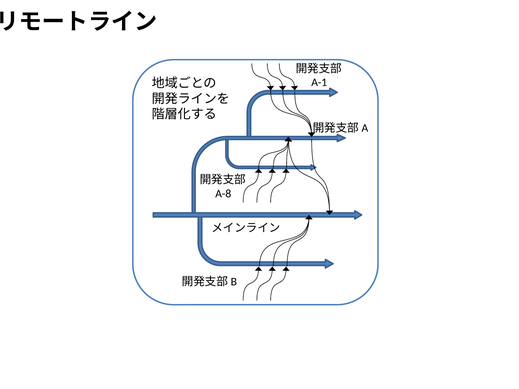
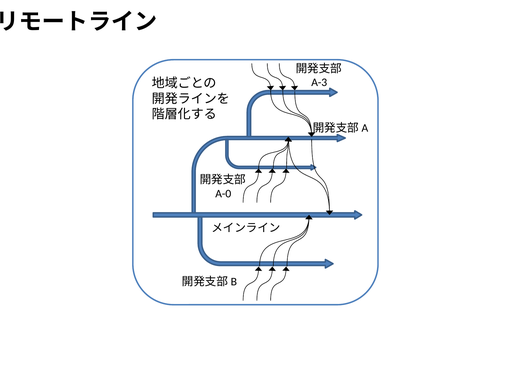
A-1: A-1 -> A-3 (319, 82)
A-8: A-8 -> A-0 (223, 194)
